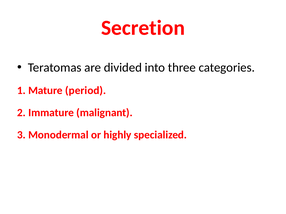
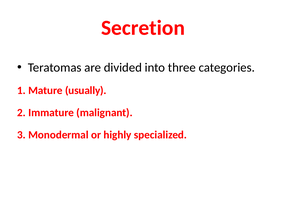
period: period -> usually (86, 91)
